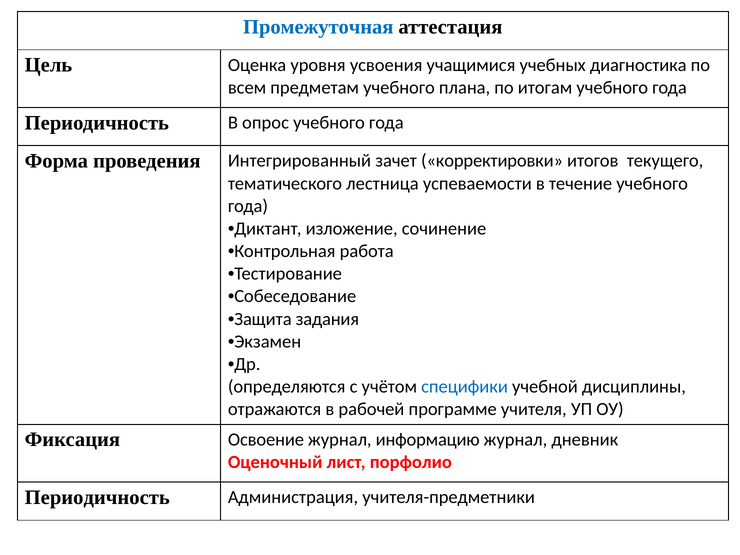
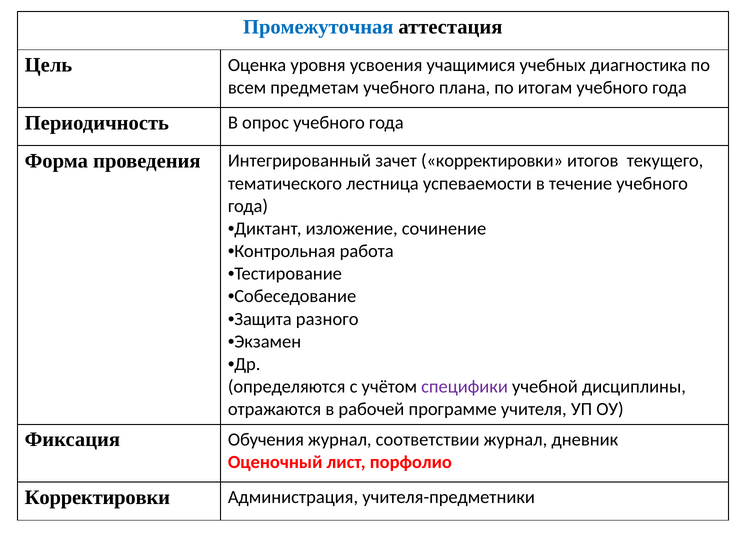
задания: задания -> разного (327, 319)
специфики colour: blue -> purple (465, 387)
Освоение: Освоение -> Обучения (266, 440)
информацию: информацию -> соответствии (428, 440)
Периодичность: Периодичность -> Корректировки (97, 497)
